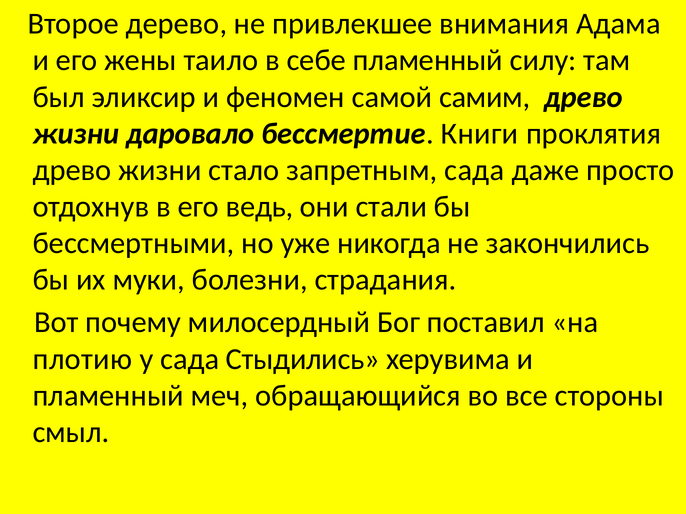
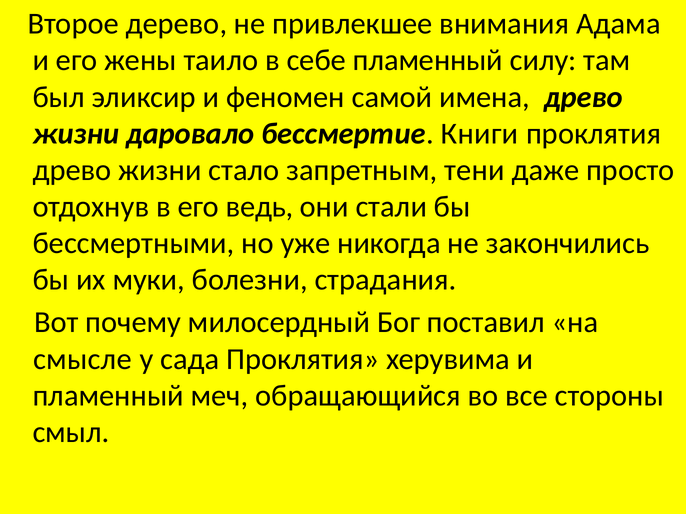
самим: самим -> имена (485, 97)
запретным сада: сада -> тени (474, 170)
плотию: плотию -> смысле (82, 359)
сада Стыдились: Стыдились -> Проклятия (303, 359)
